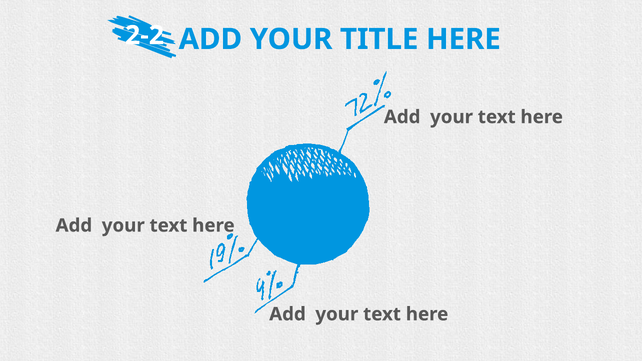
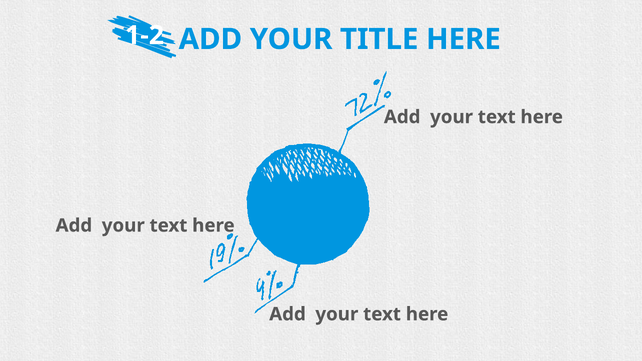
2-2: 2-2 -> 1-2 (145, 35)
